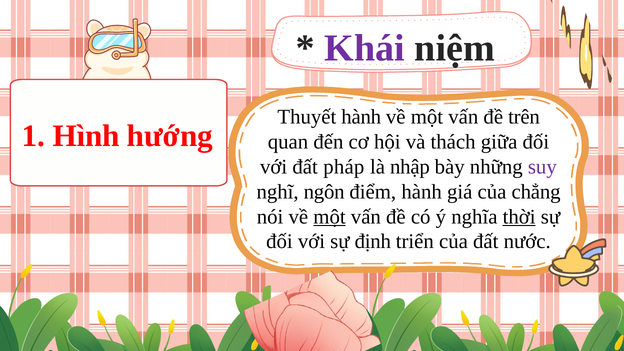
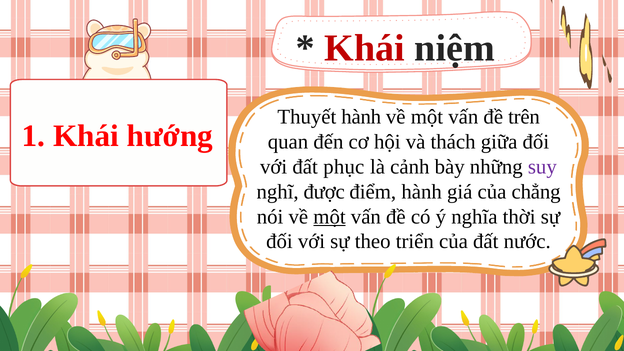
Khái colour: purple -> red (365, 48)
1 Hình: Hình -> Khái (86, 136)
pháp: pháp -> phục (344, 167)
nhập: nhập -> cảnh (410, 167)
ngôn: ngôn -> được (324, 192)
thời underline: present -> none (519, 217)
định: định -> theo (373, 242)
